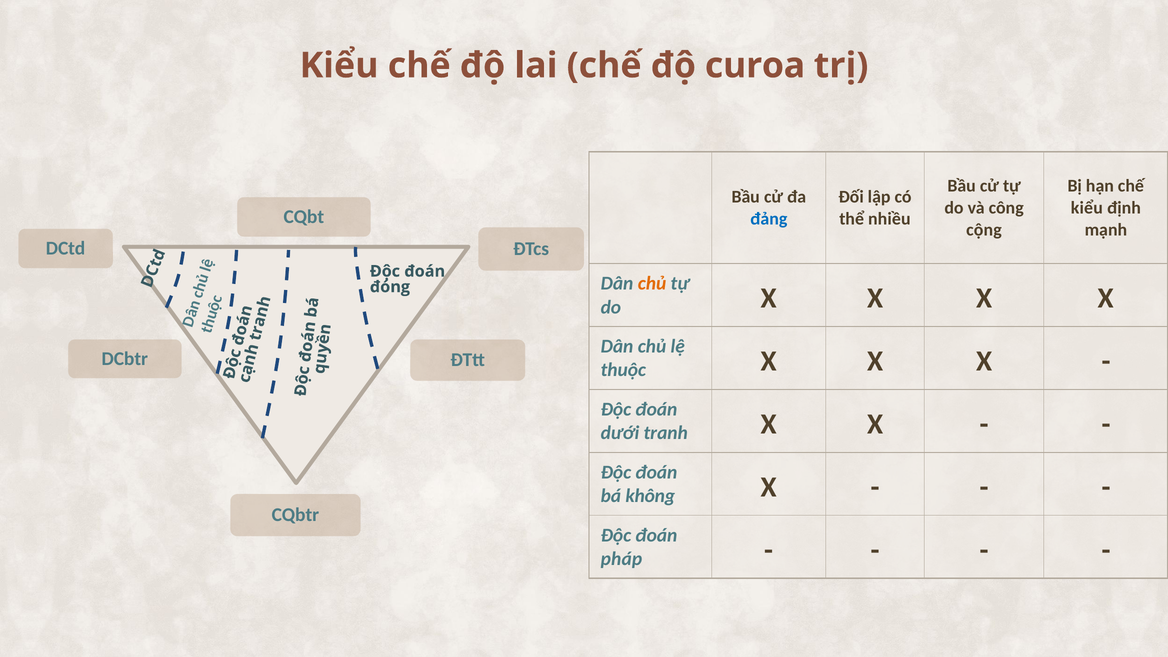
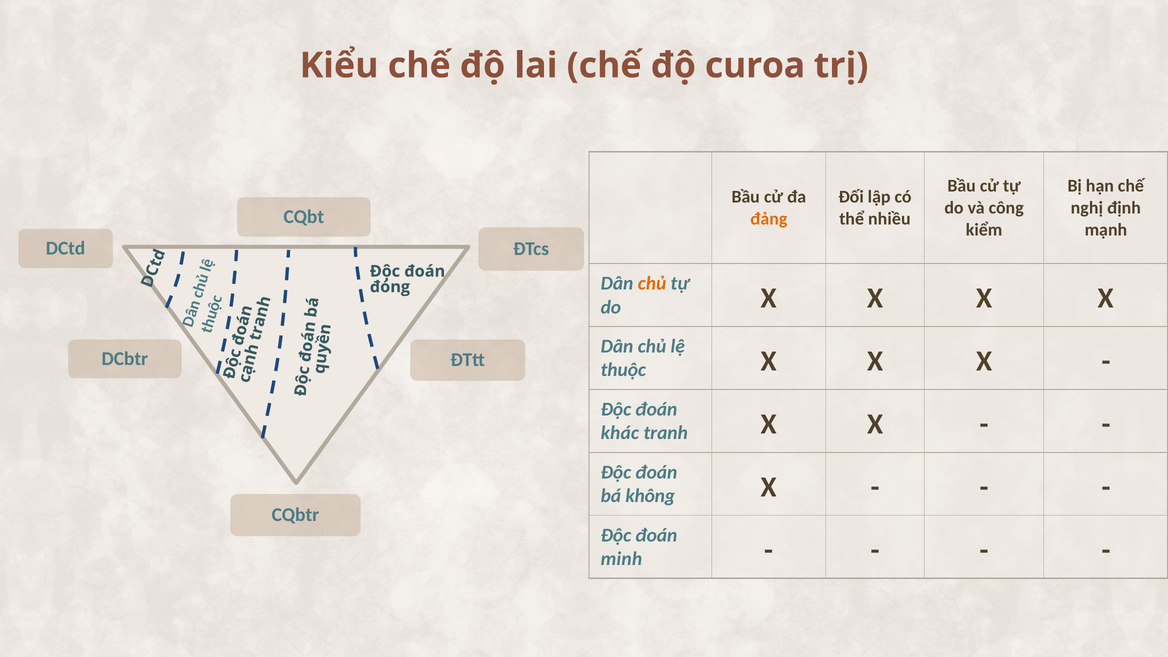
kiểu: kiểu -> nghị (1087, 208)
đảng colour: blue -> orange (769, 219)
cộng: cộng -> kiểm (984, 230)
dưới: dưới -> khác (620, 433)
pháp: pháp -> minh (621, 559)
